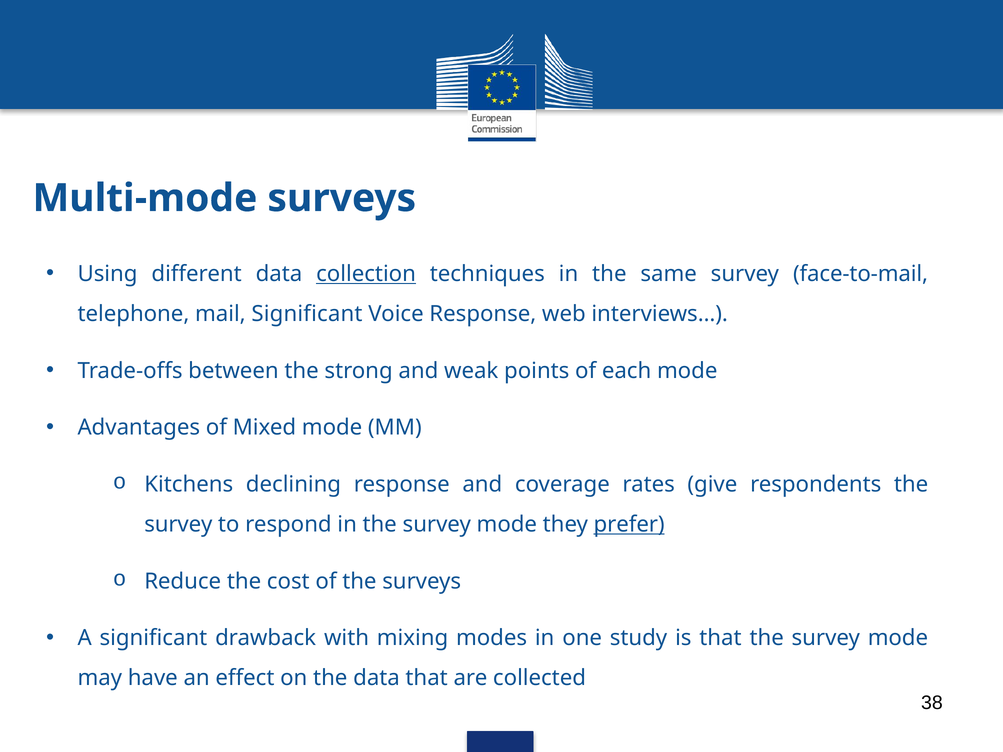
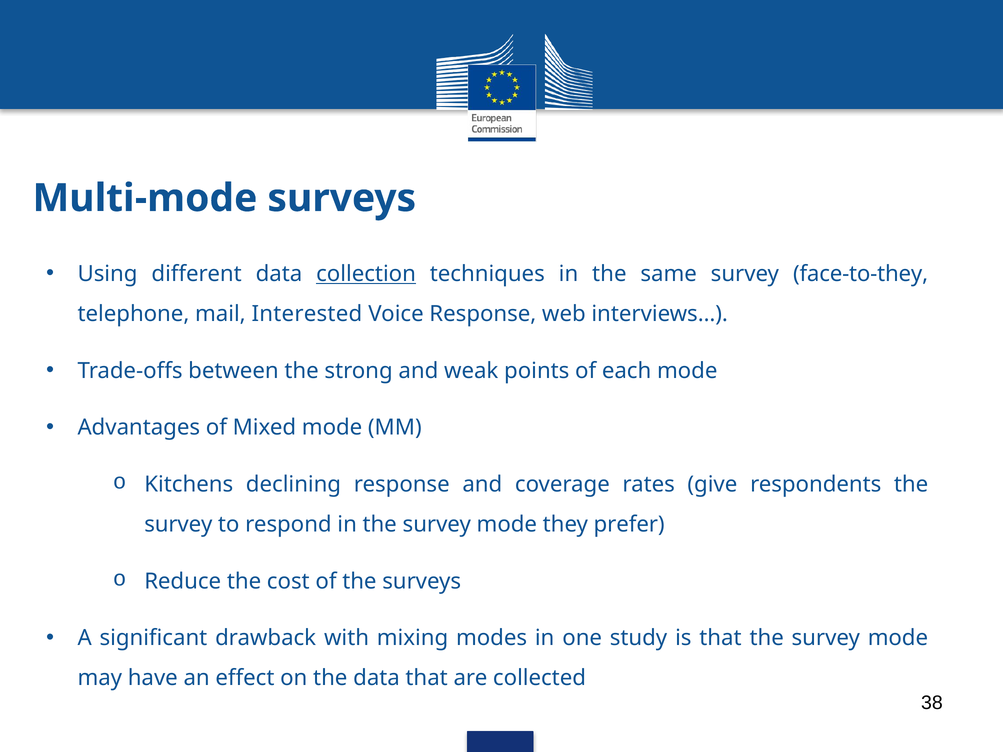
face-to-mail: face-to-mail -> face-to-they (861, 274)
mail Significant: Significant -> Interested (307, 314)
prefer underline: present -> none (629, 525)
